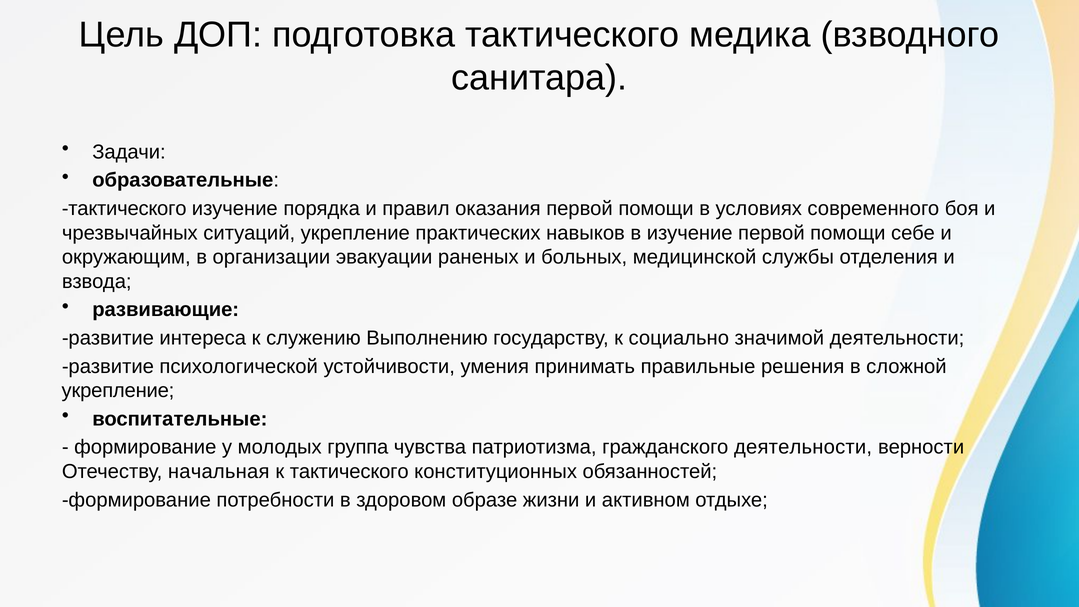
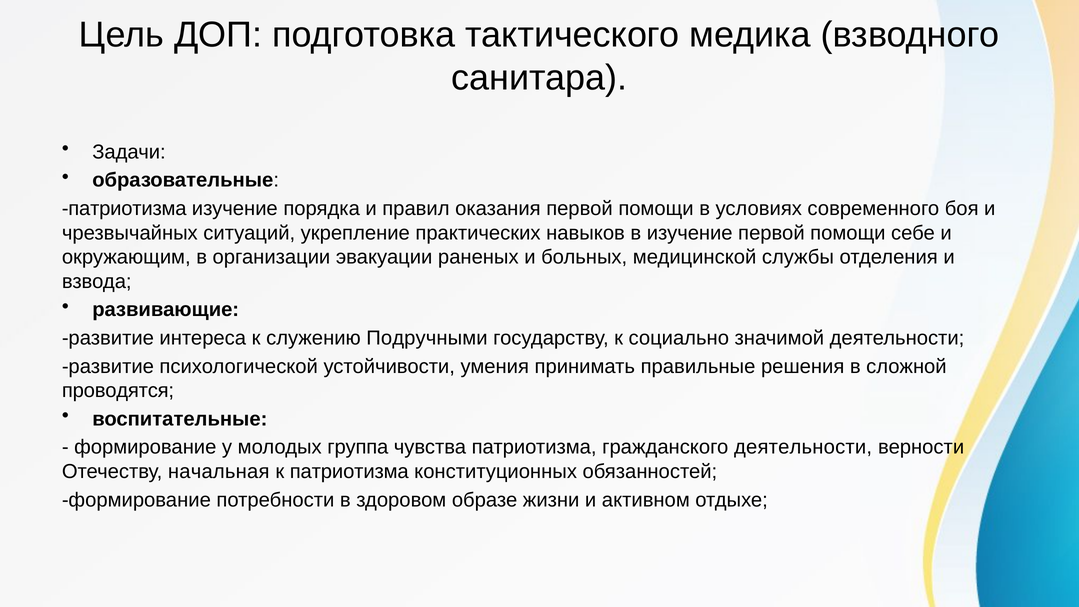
тактического: тактического -> патриотизма (124, 209)
Выполнению: Выполнению -> Подручными (427, 338)
укрепление: укрепление -> проводятся (118, 391)
к тактического: тактического -> патриотизма (349, 472)
